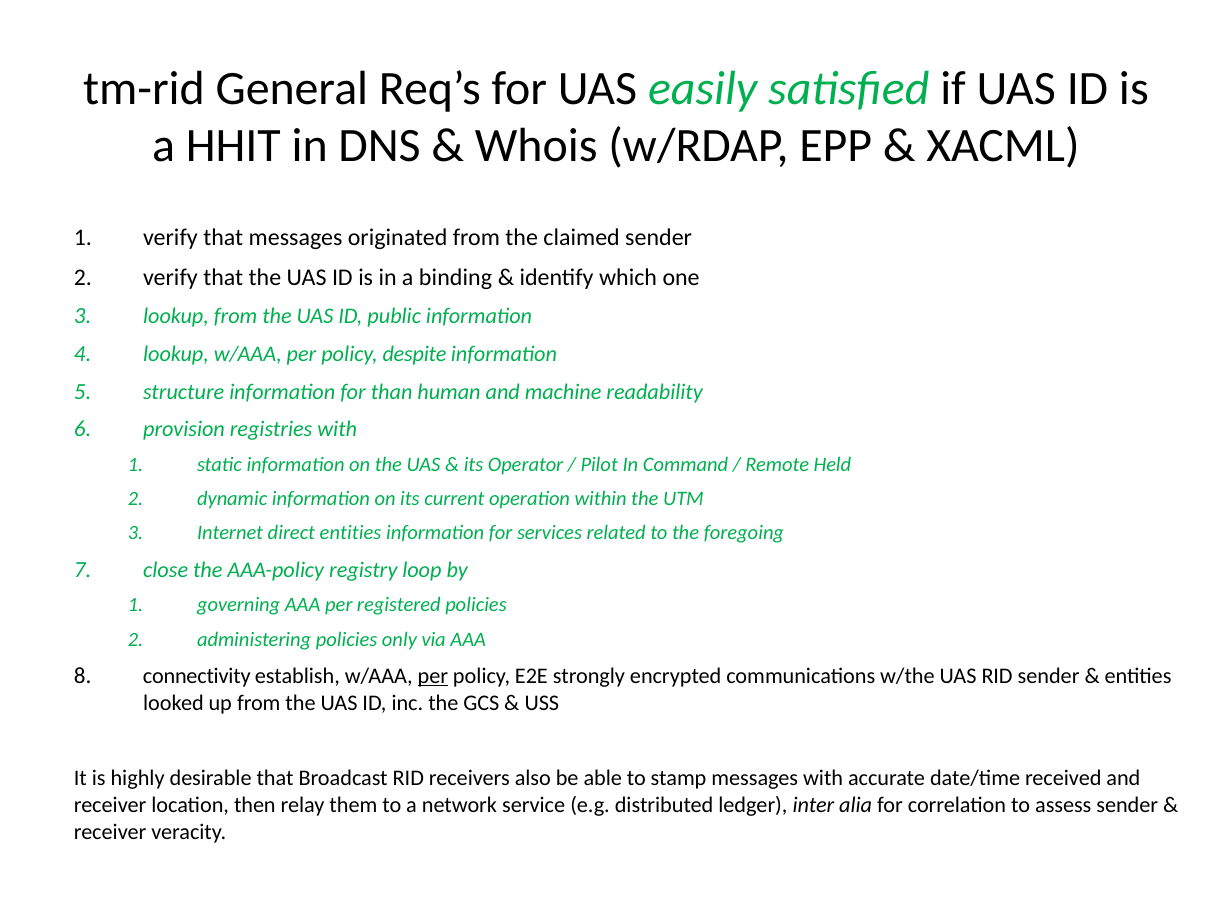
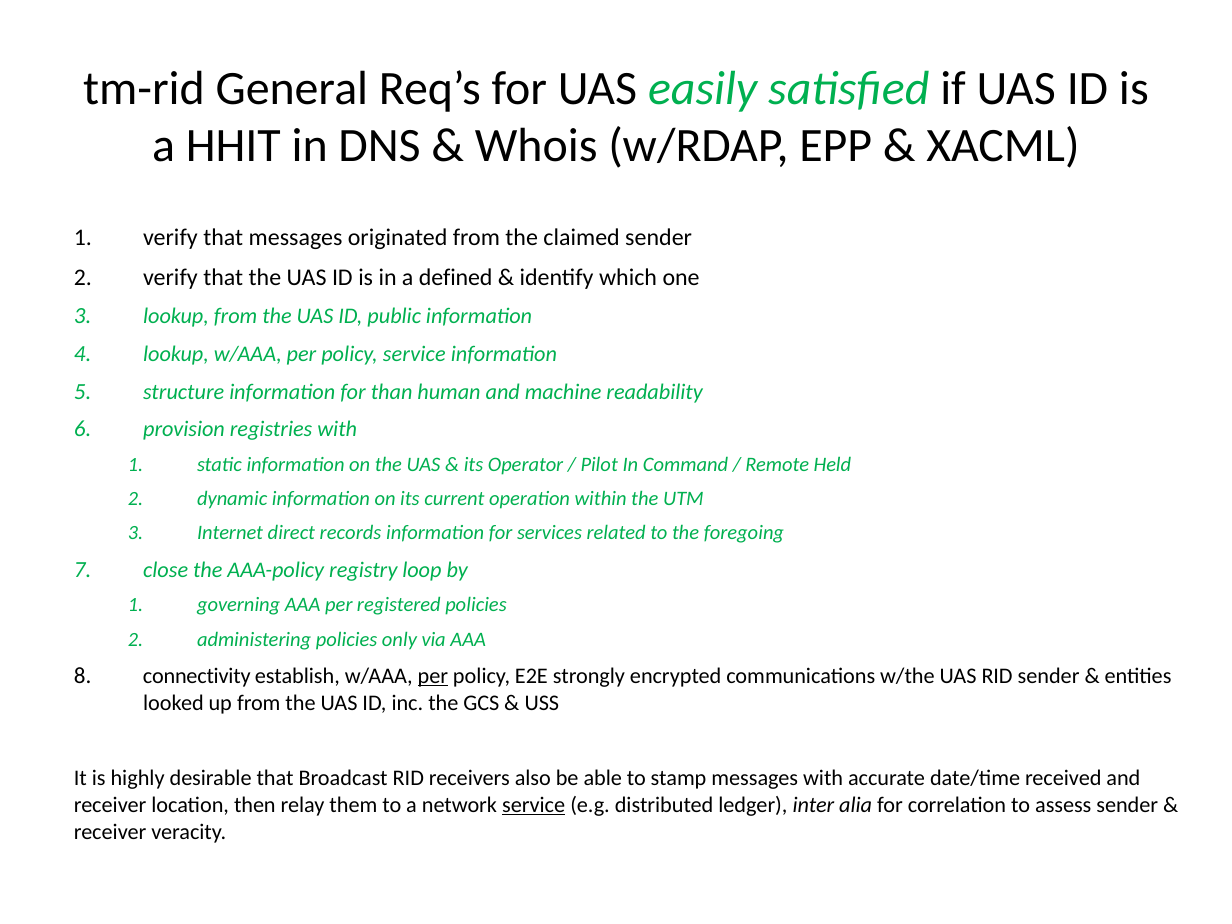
binding: binding -> defined (456, 278)
policy despite: despite -> service (414, 354)
direct entities: entities -> records (351, 533)
service underline: none -> present (534, 805)
